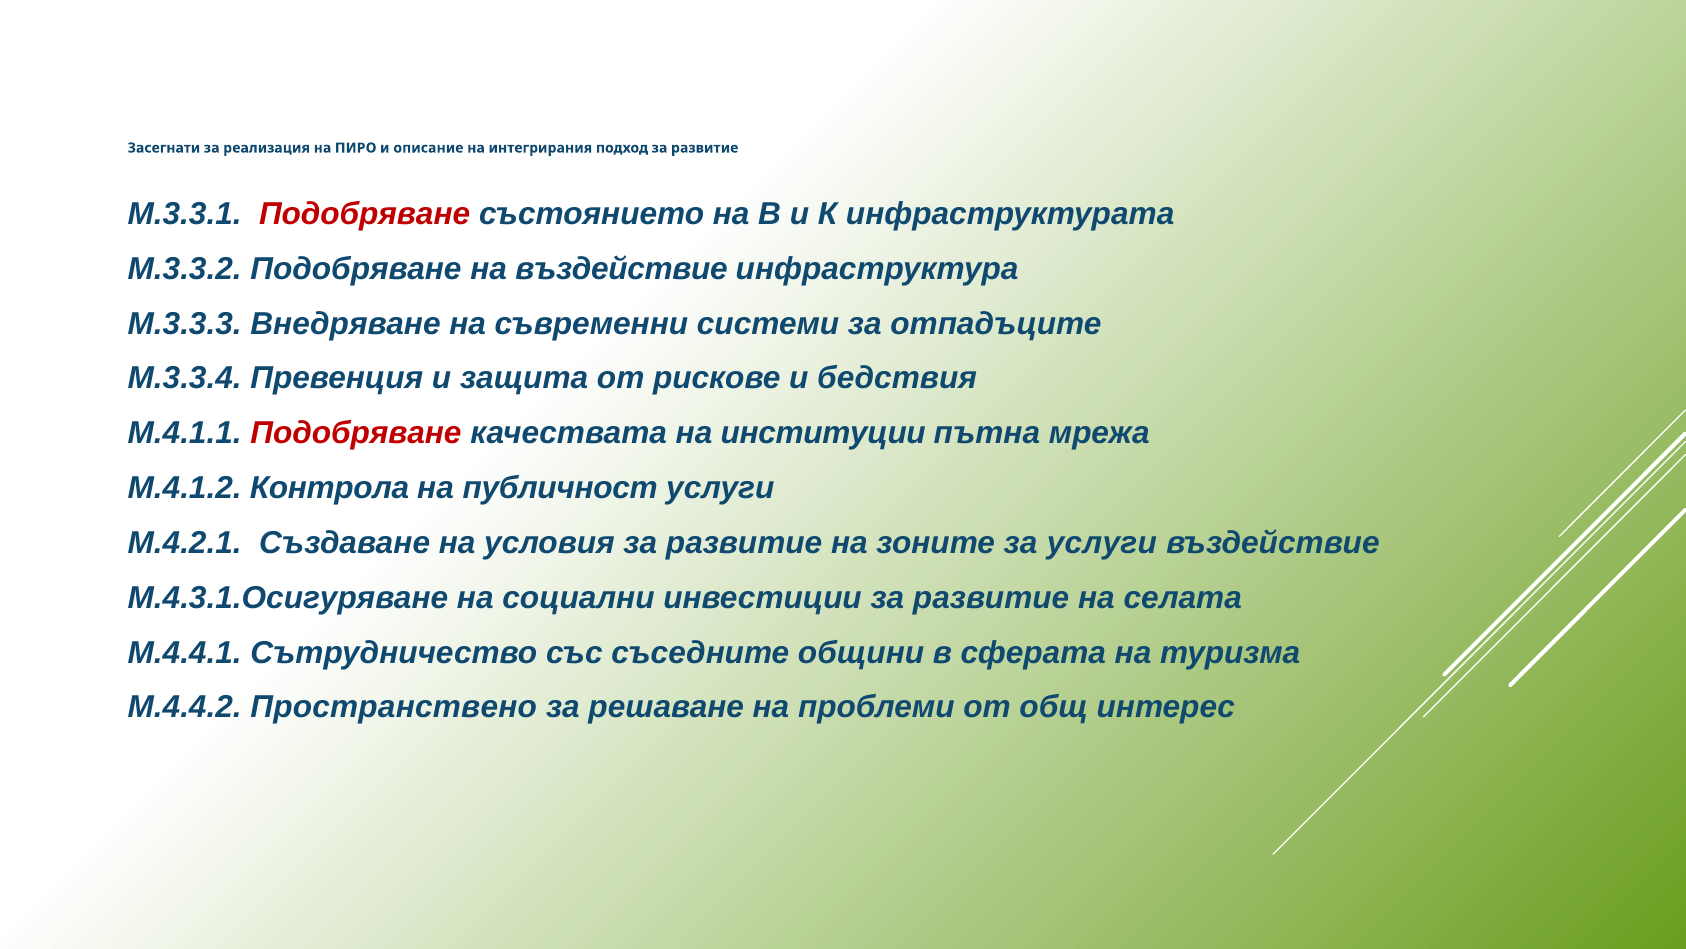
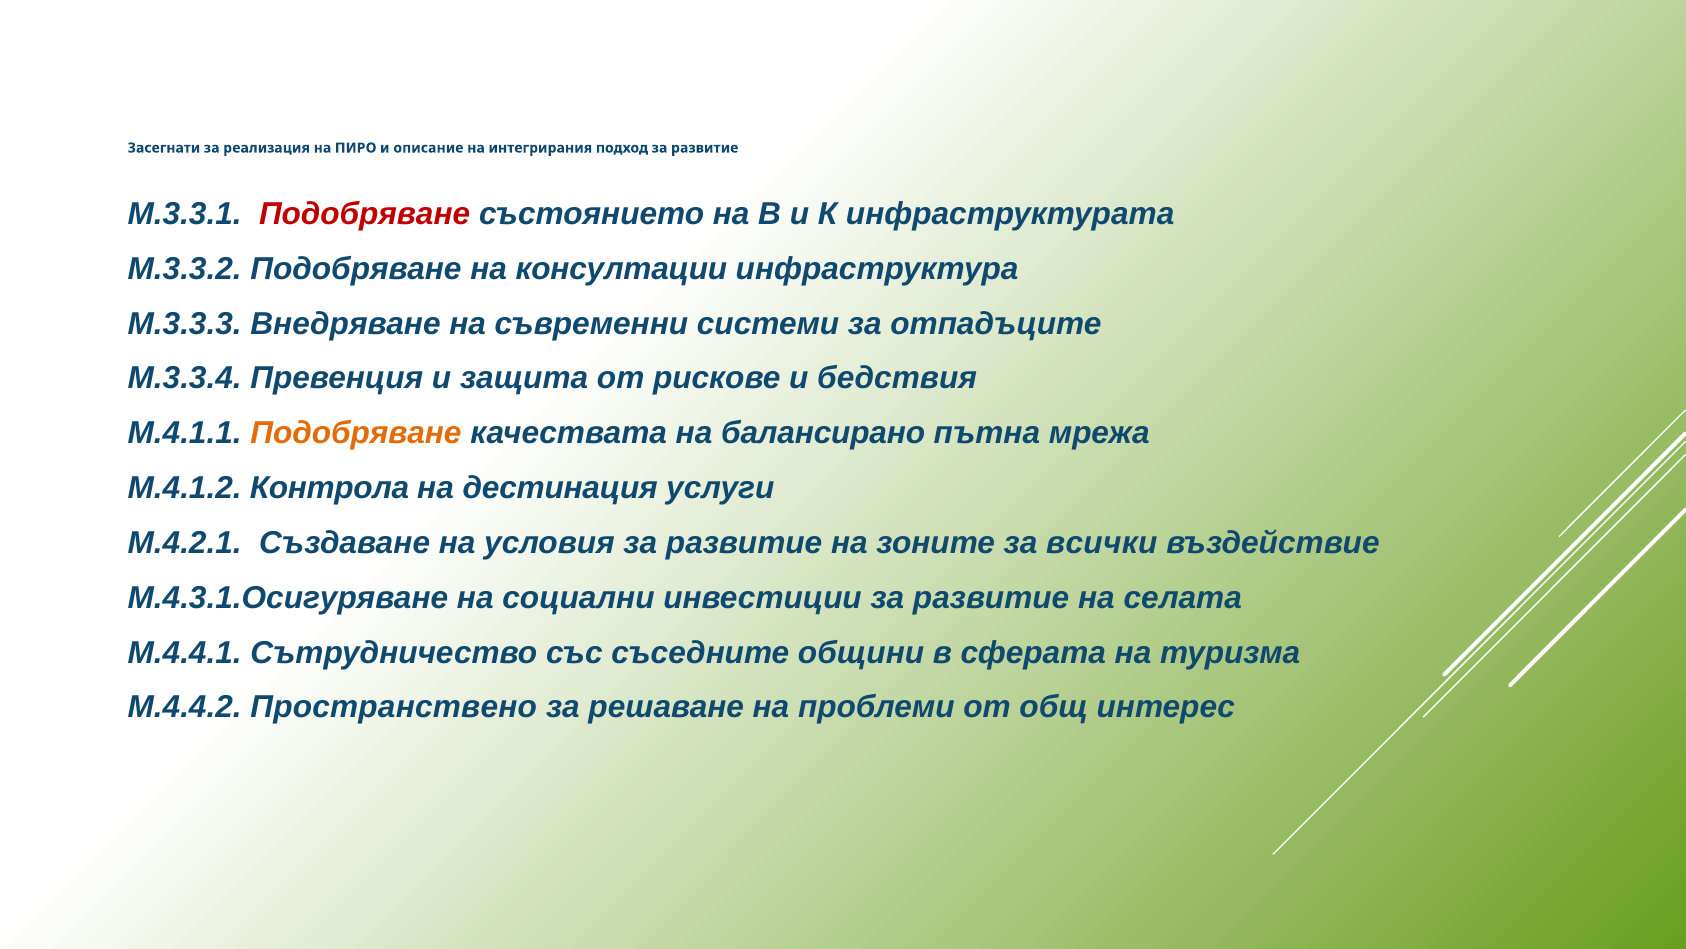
на въздействие: въздействие -> консултации (621, 269)
Подобряване colour: red -> orange (356, 433)
институции: институции -> балансирано (823, 433)
публичност: публичност -> дестинация (560, 488)
за услуги: услуги -> всички (1102, 543)
